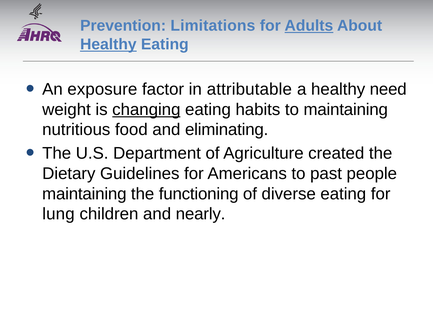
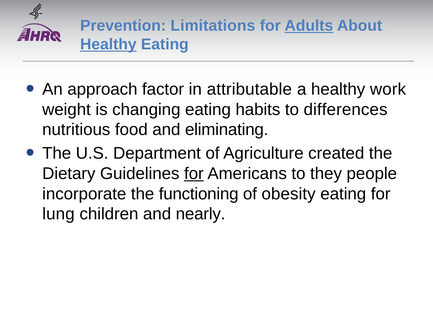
exposure: exposure -> approach (102, 89)
need: need -> work (388, 89)
changing underline: present -> none (146, 109)
to maintaining: maintaining -> differences (346, 109)
for underline: none -> present (194, 173)
past: past -> they (326, 173)
maintaining: maintaining -> incorporate (84, 194)
diverse: diverse -> obesity (289, 194)
